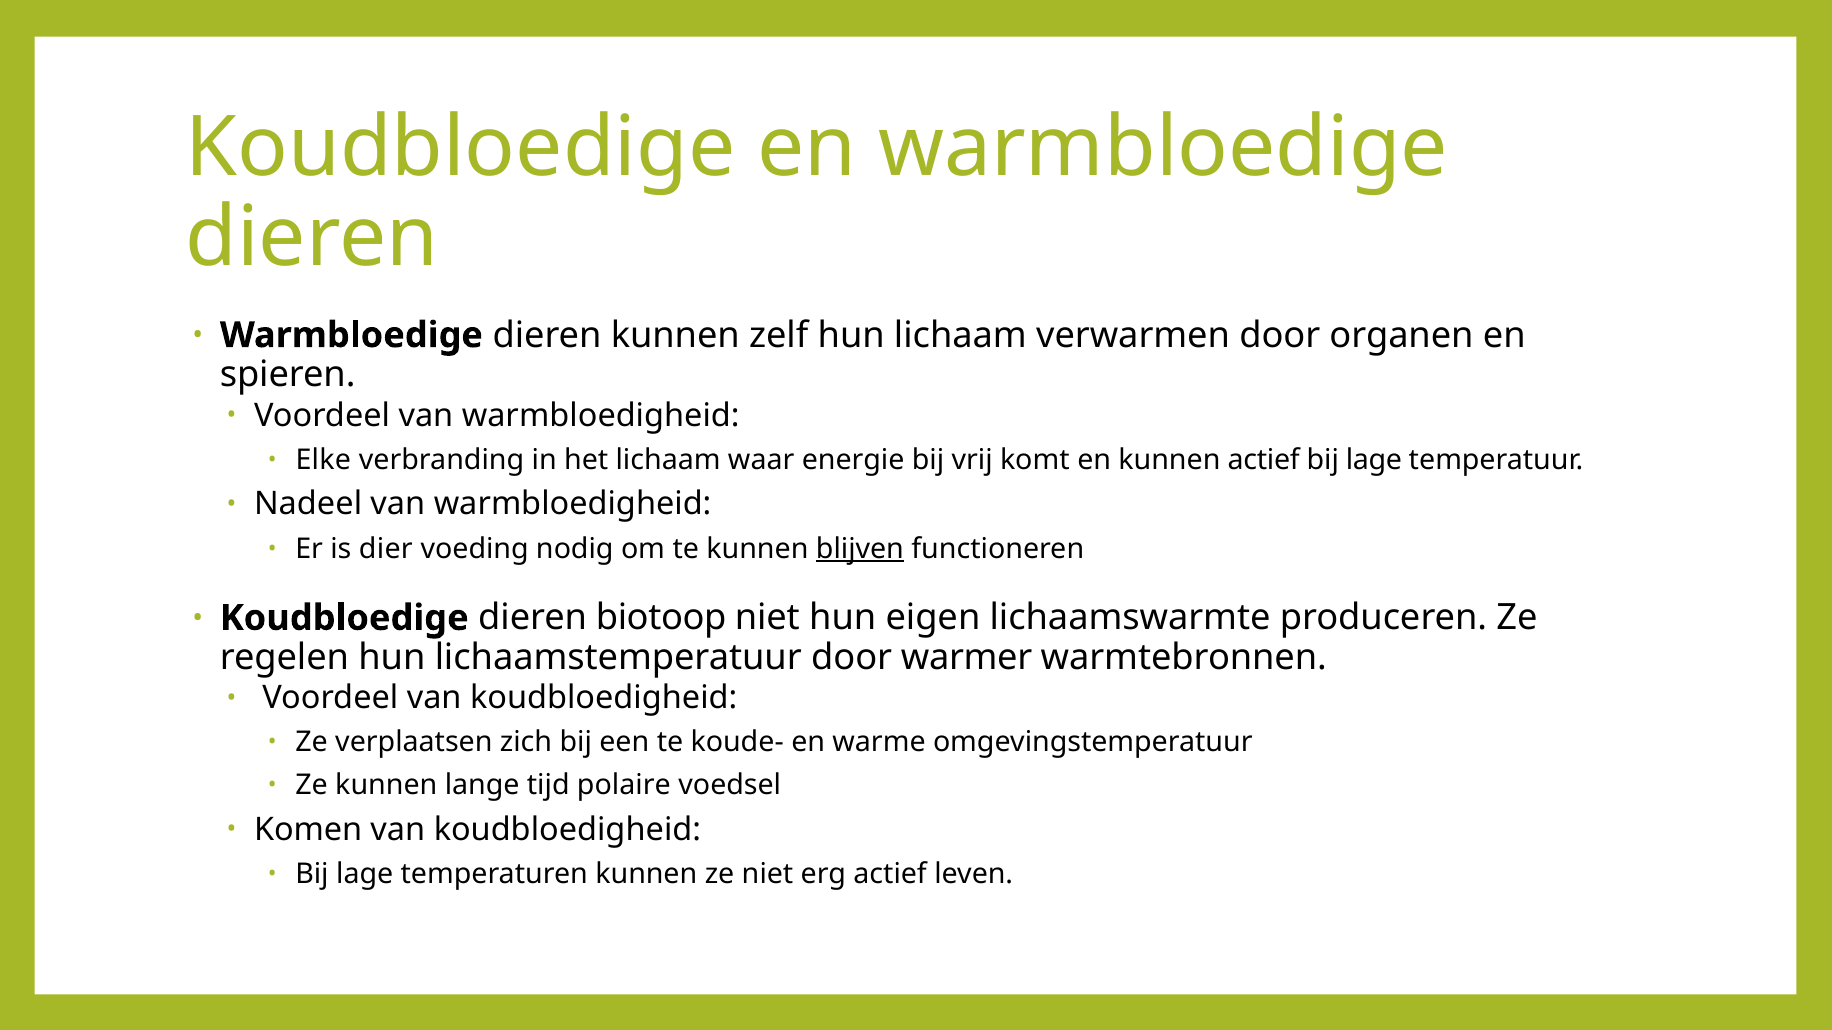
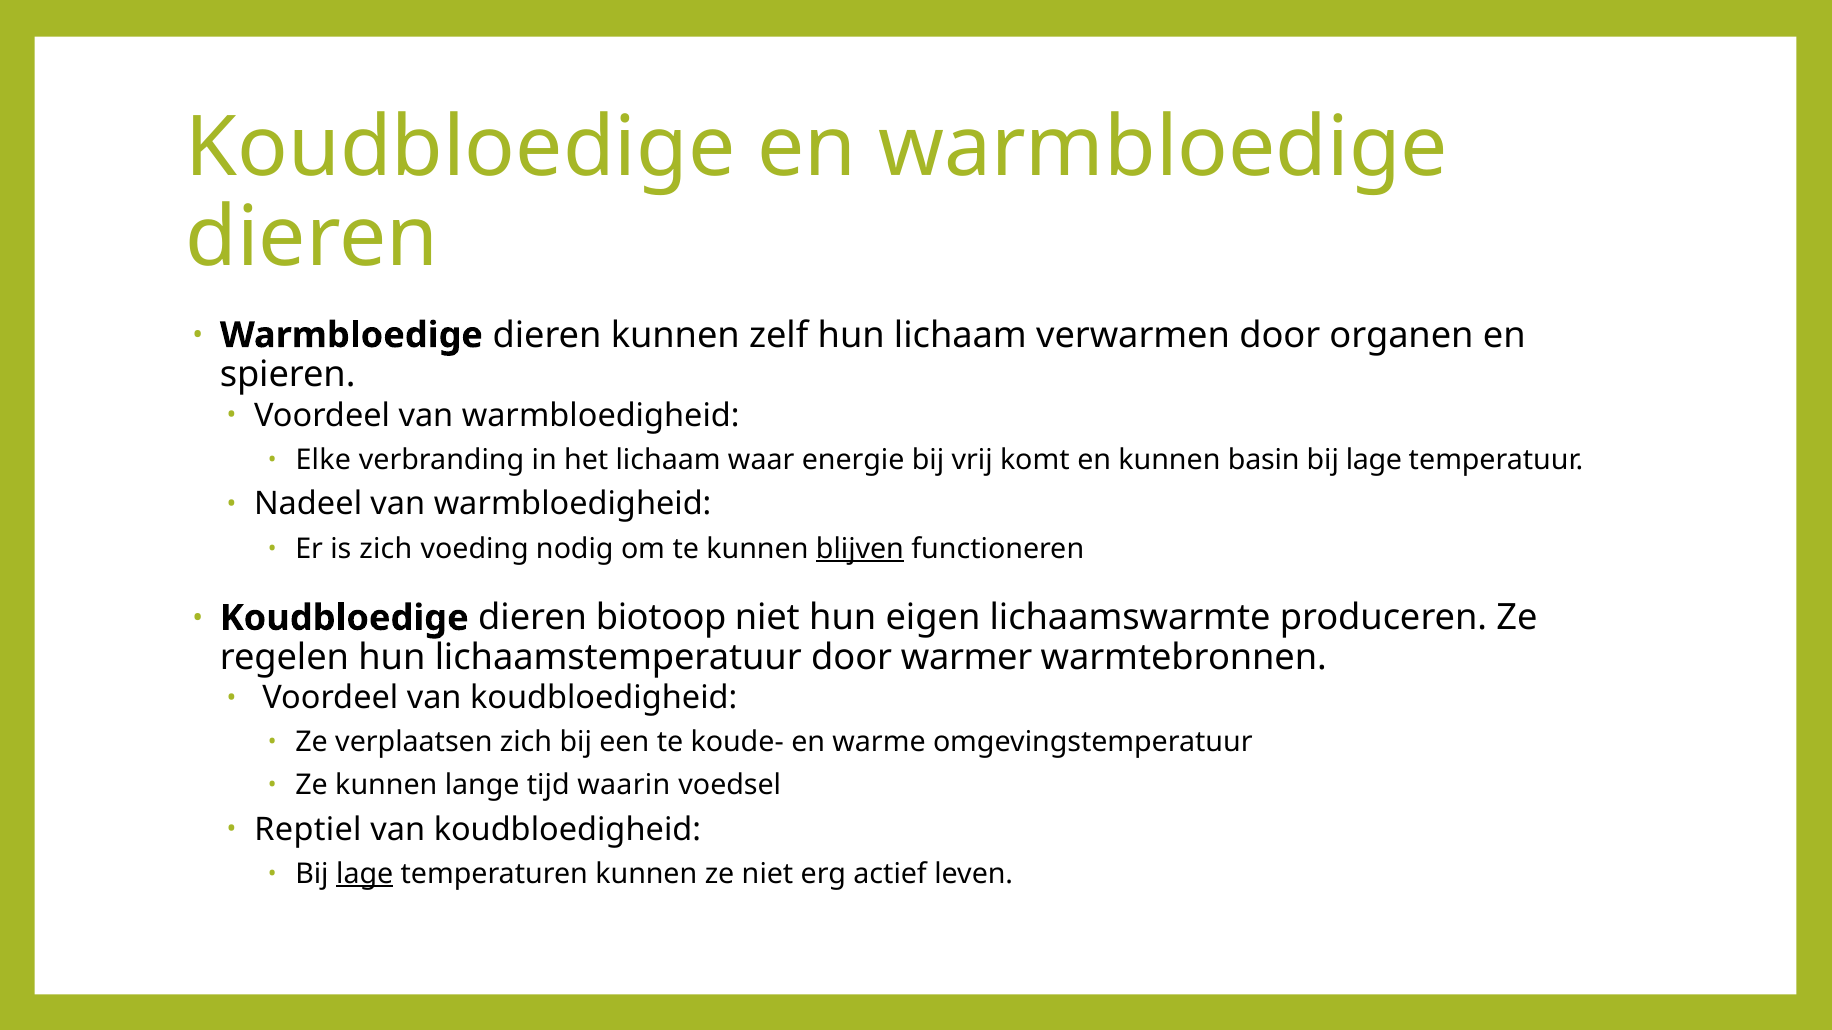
kunnen actief: actief -> basin (1264, 460)
is dier: dier -> zich (386, 549)
polaire: polaire -> waarin (624, 785)
Komen: Komen -> Reptiel (308, 830)
lage underline: none -> present (365, 874)
